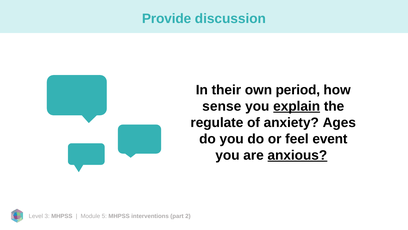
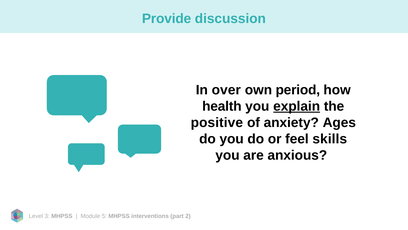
their: their -> over (226, 90)
sense: sense -> health (222, 106)
regulate: regulate -> positive (217, 122)
event: event -> skills (330, 139)
anxious underline: present -> none (297, 155)
